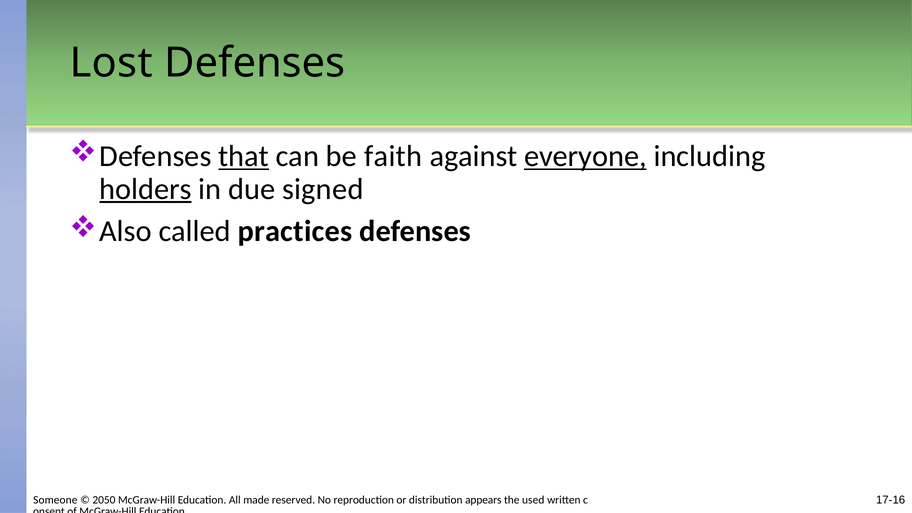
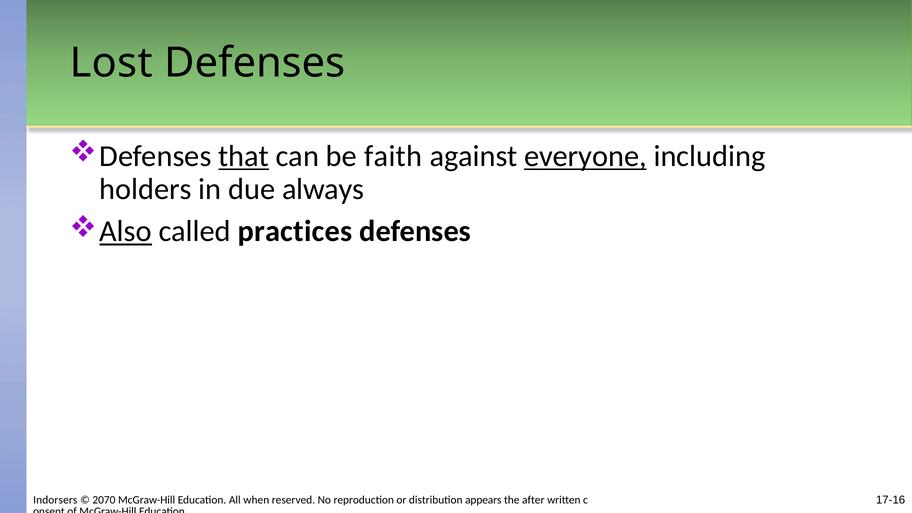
holders underline: present -> none (145, 189)
signed: signed -> always (323, 189)
Also underline: none -> present (126, 231)
Someone: Someone -> Indorsers (55, 500)
2050: 2050 -> 2070 (104, 500)
made: made -> when (256, 500)
used: used -> after (533, 500)
